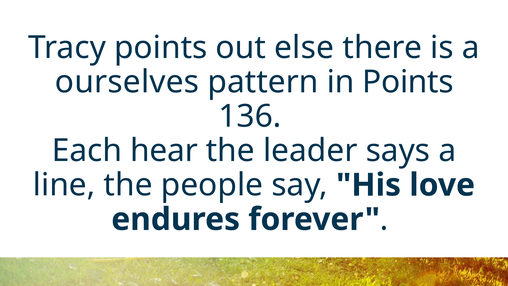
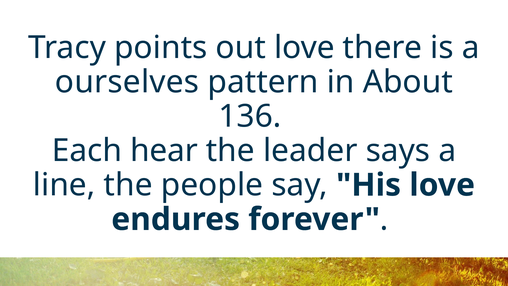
out else: else -> love (304, 48)
in Points: Points -> About (408, 82)
